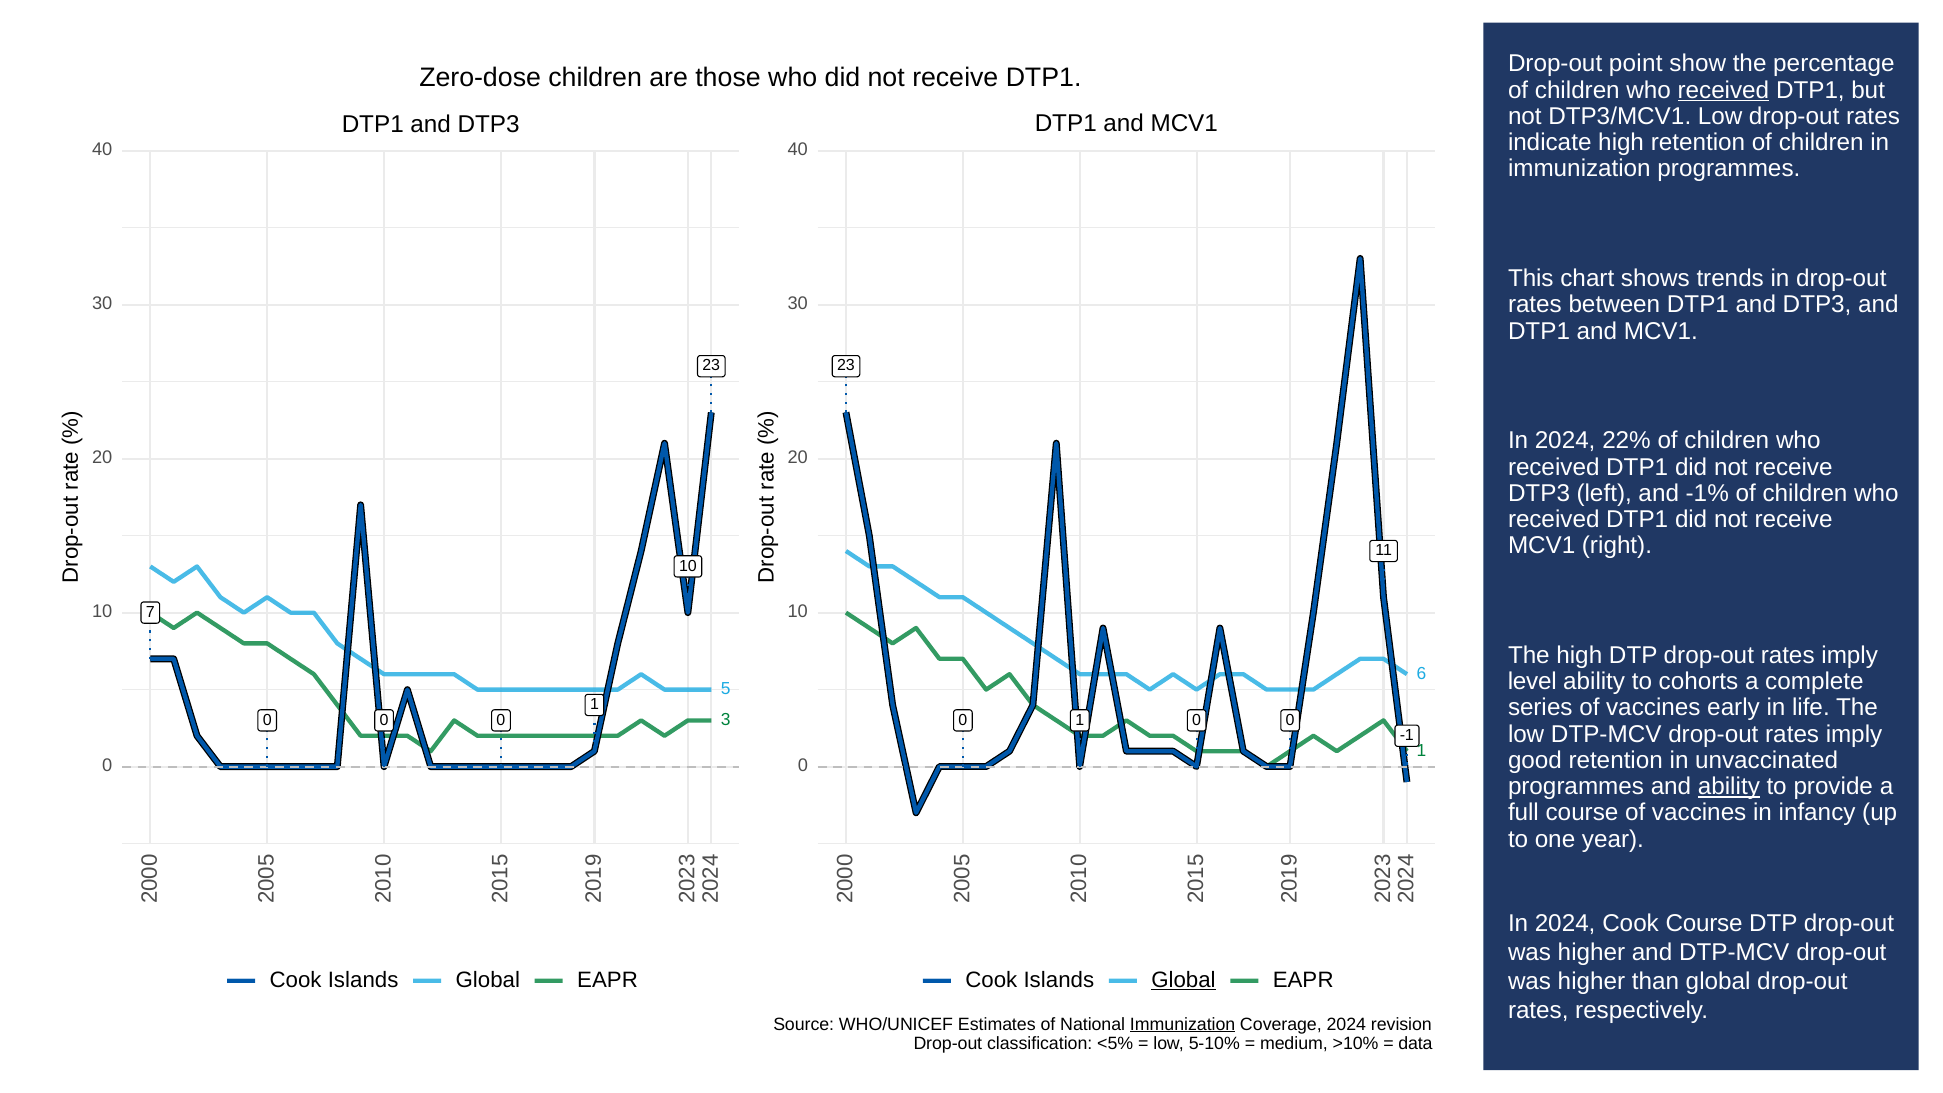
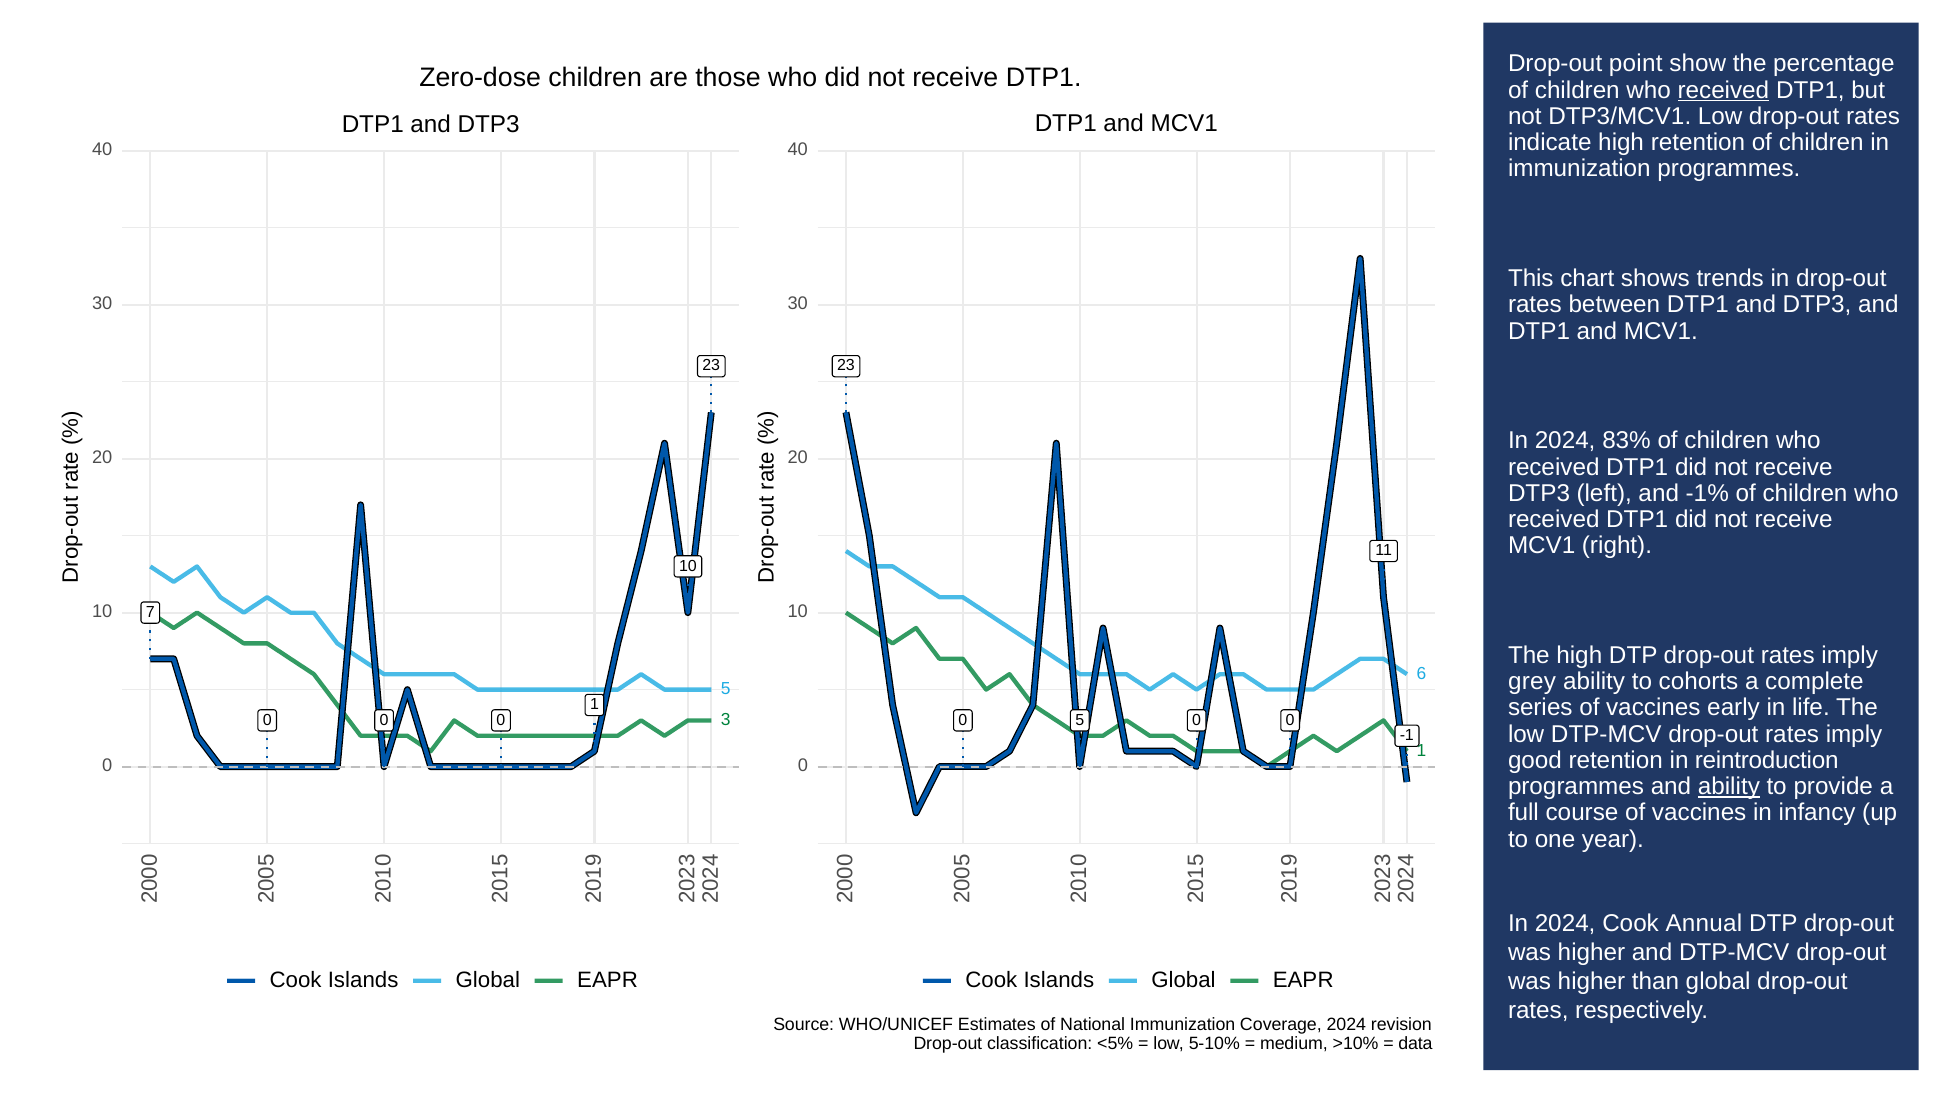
22%: 22% -> 83% (1627, 441)
level: level -> grey (1532, 682)
1: 1 -> 5 (1080, 720)
unvaccinated: unvaccinated -> reintroduction (1767, 760)
Cook Course: Course -> Annual (1704, 923)
Global underline: present -> none (1183, 980)
Immunization underline: present -> none (1183, 1024)
